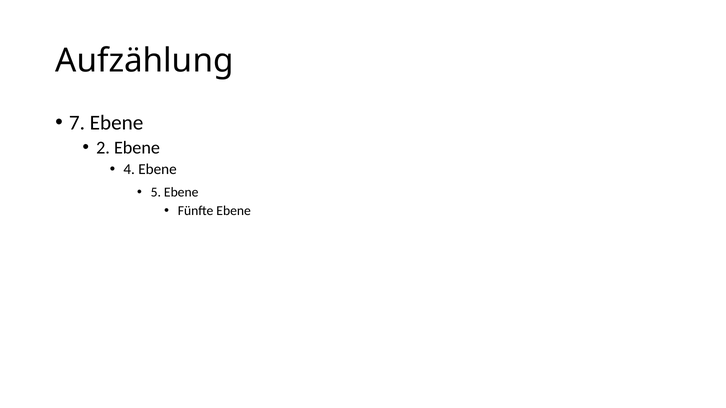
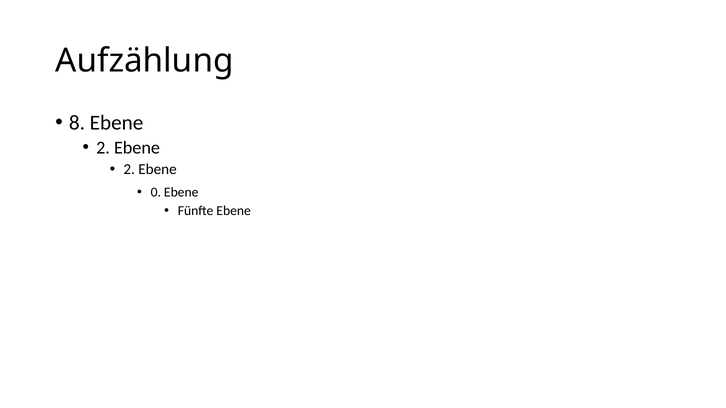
7: 7 -> 8 (77, 123)
4: 4 -> 2 (129, 170)
5: 5 -> 0 (156, 193)
